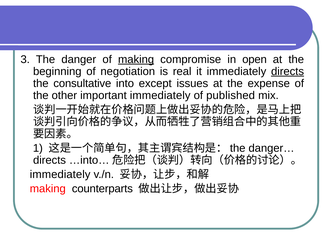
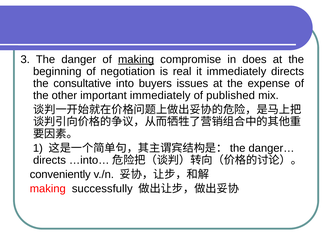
open: open -> does (254, 59)
directs underline: present -> none (288, 71)
except: except -> buyers (155, 84)
immediately: immediately -> conveniently (60, 175)
counterparts: counterparts -> successfully (102, 189)
